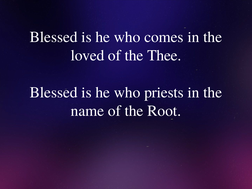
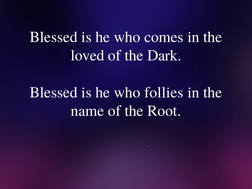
Thee: Thee -> Dark (164, 55)
priests: priests -> follies (164, 92)
